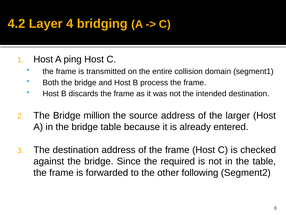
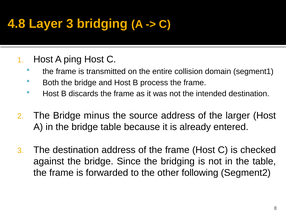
4.2: 4.2 -> 4.8 (16, 24)
Layer 4: 4 -> 3 (70, 24)
million: million -> minus (97, 115)
the required: required -> bridging (178, 161)
